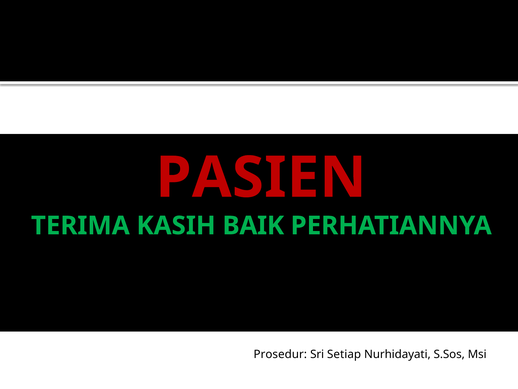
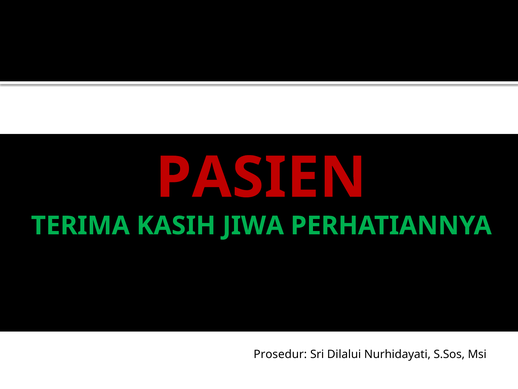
BAIK: BAIK -> JIWA (253, 225)
Setiap: Setiap -> Dilalui (344, 354)
